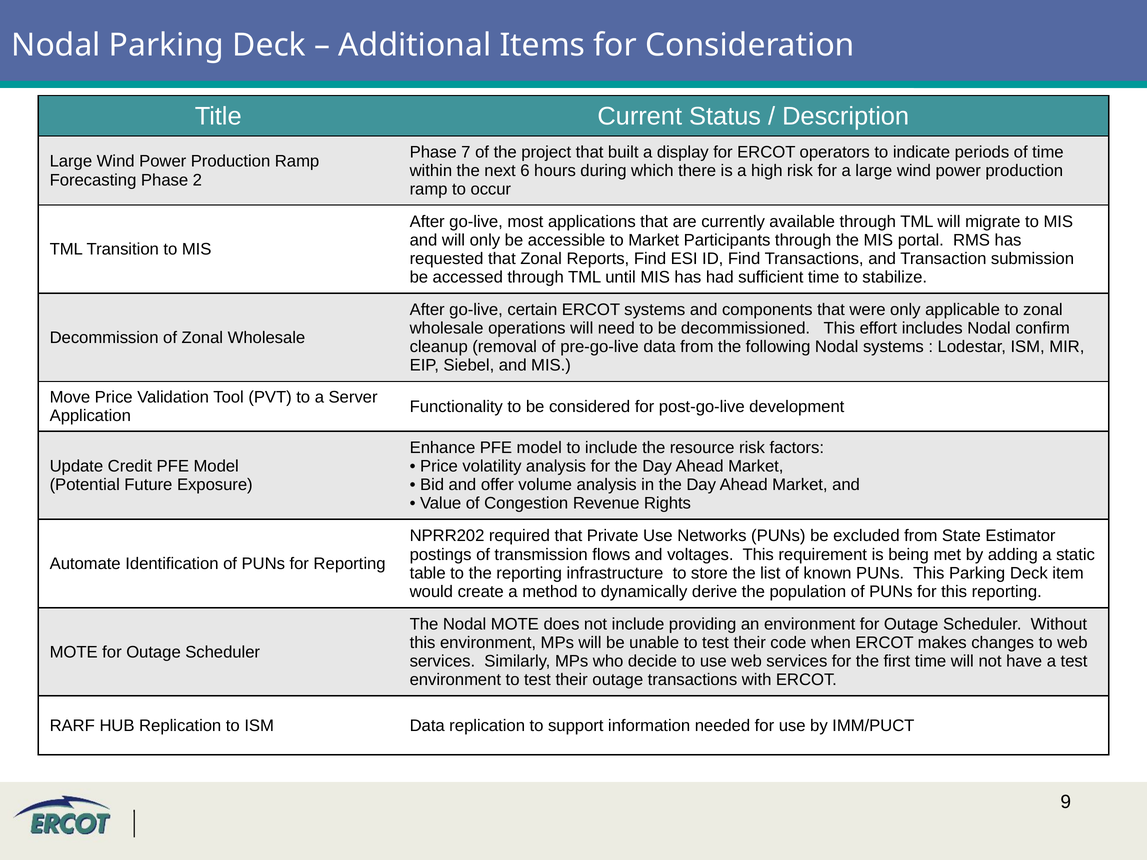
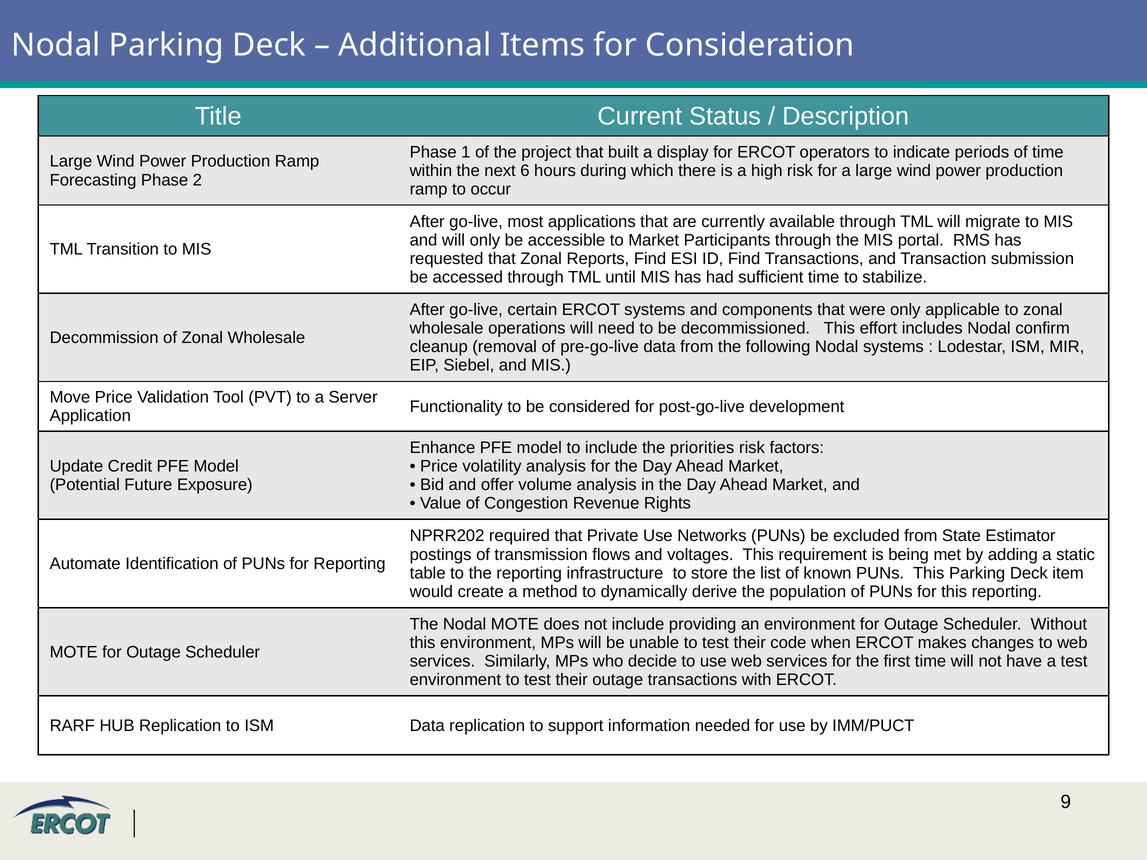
7: 7 -> 1 (466, 152)
resource: resource -> priorities (702, 448)
